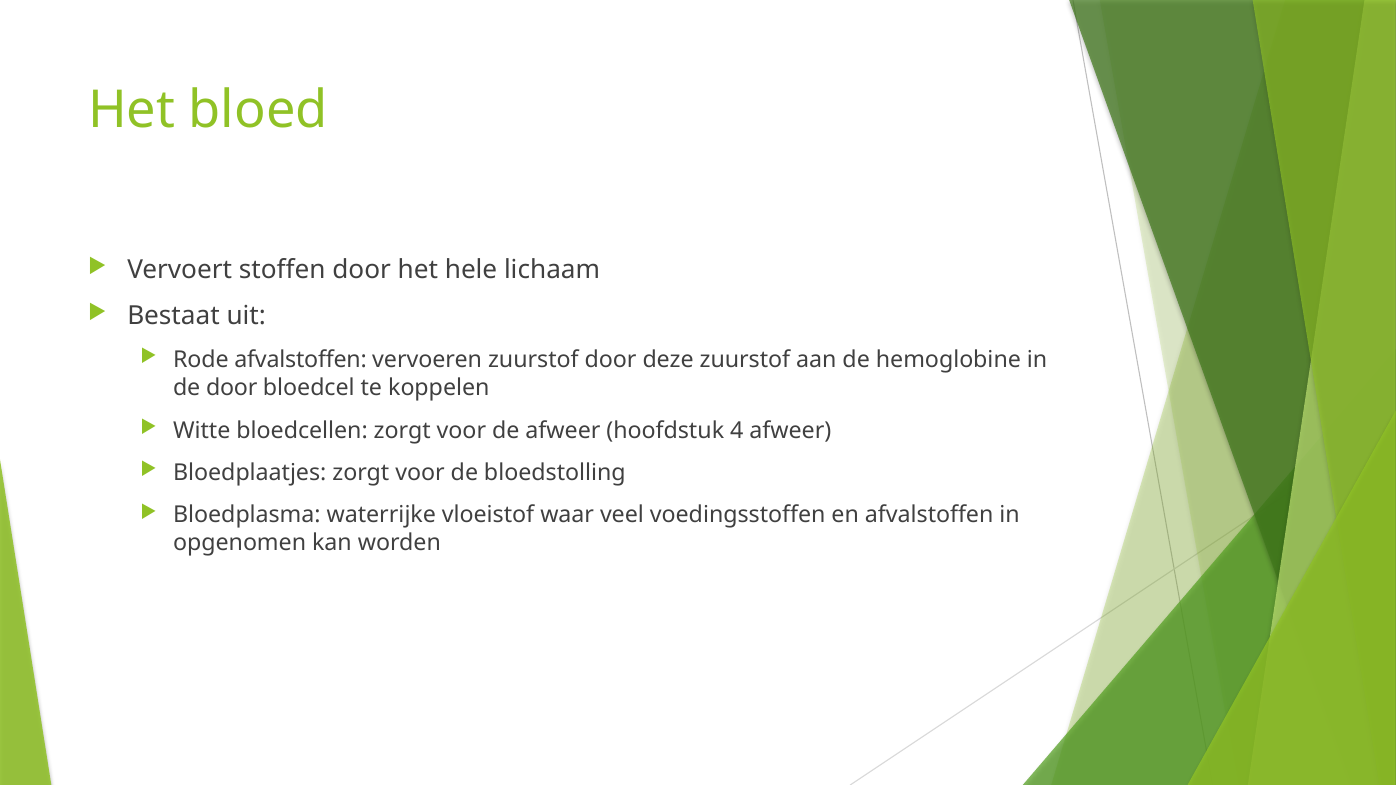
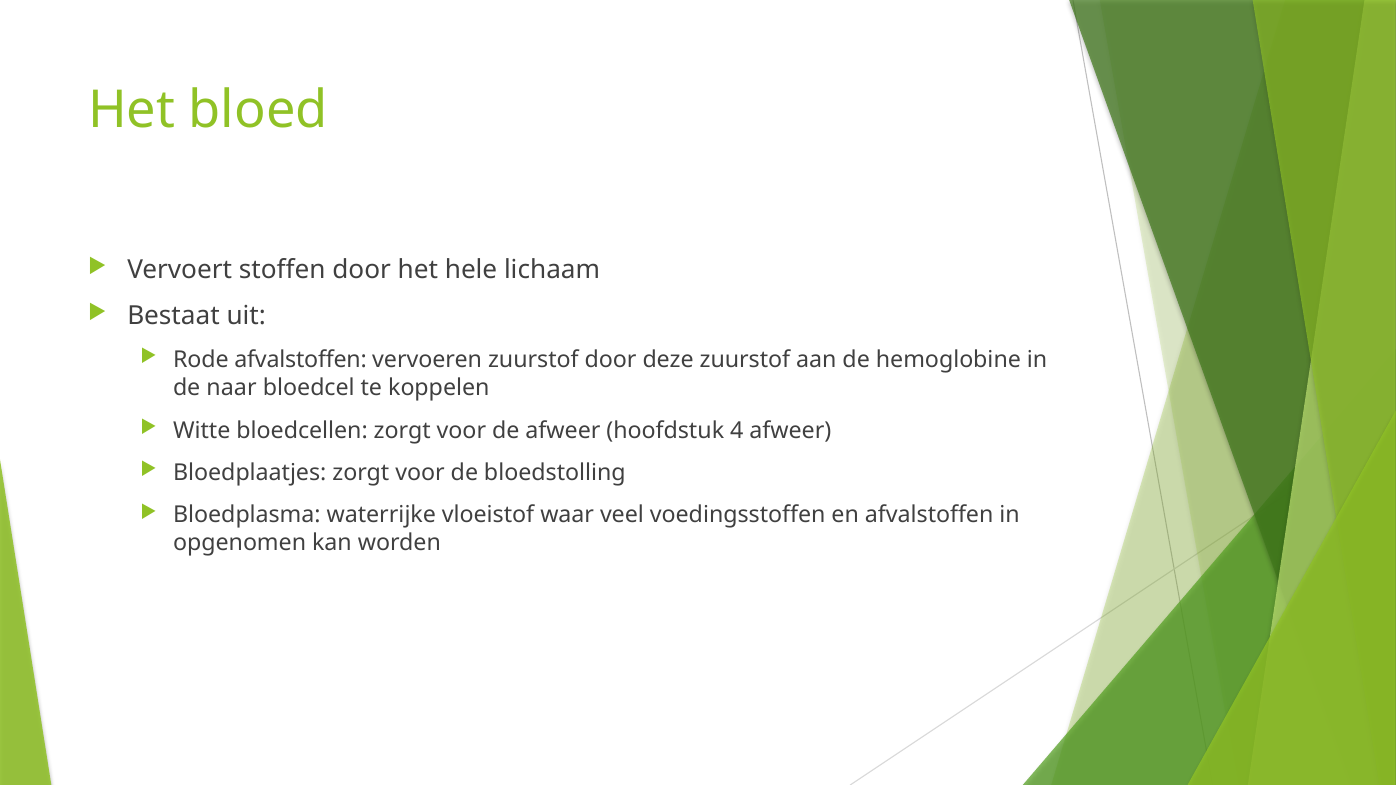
de door: door -> naar (232, 388)
